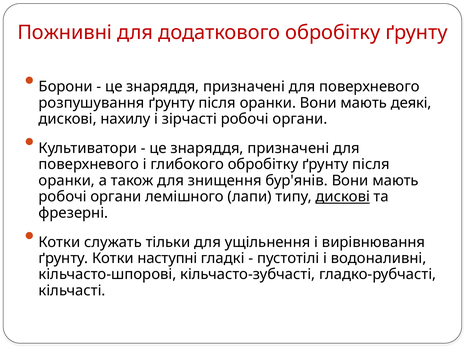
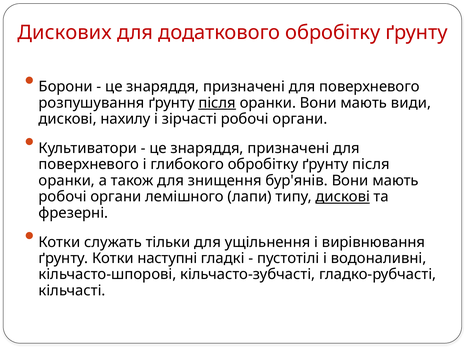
Пожнивні: Пожнивні -> Дискових (65, 33)
після underline: none -> present (217, 103)
деякі: деякі -> види (411, 103)
